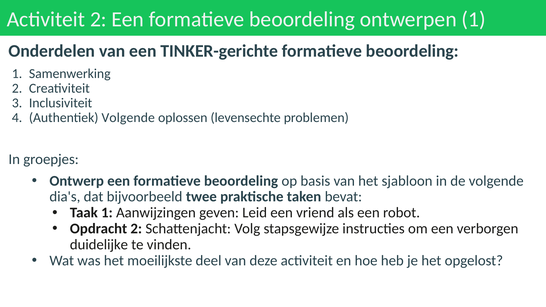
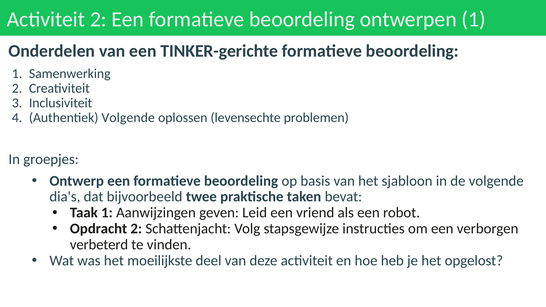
duidelijke: duidelijke -> verbeterd (99, 245)
